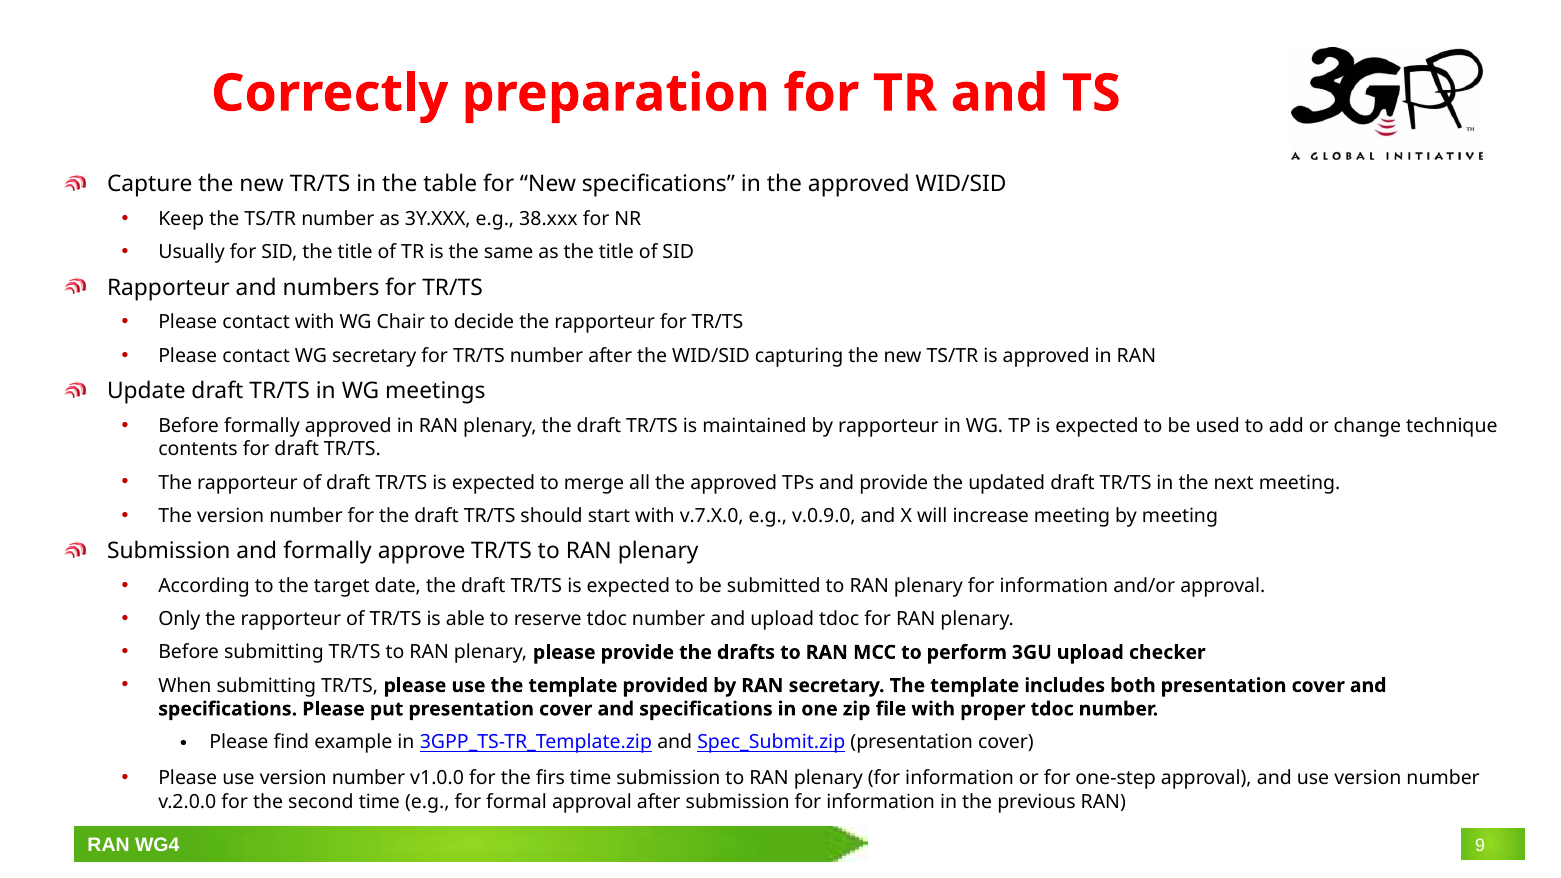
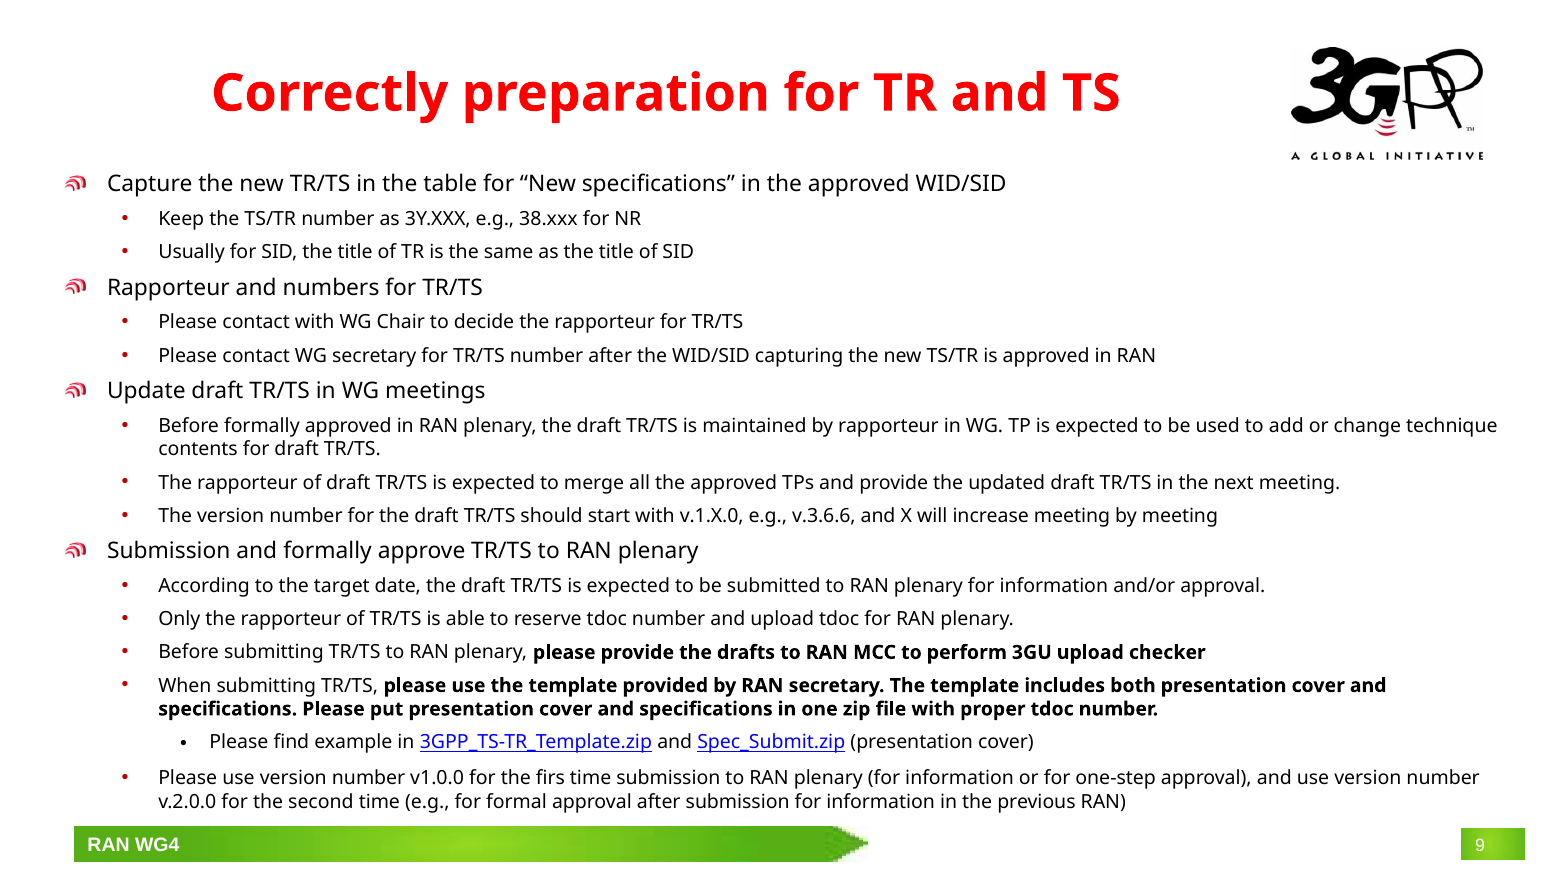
v.7.X.0: v.7.X.0 -> v.1.X.0 (712, 516)
v.0.9.0: v.0.9.0 -> v.3.6.6 (824, 516)
